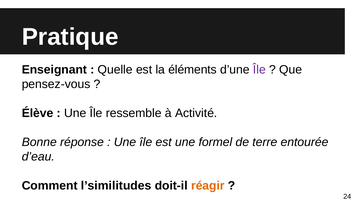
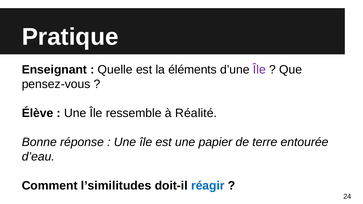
Activité: Activité -> Réalité (196, 113)
formel: formel -> papier (215, 142)
réagir colour: orange -> blue (208, 186)
